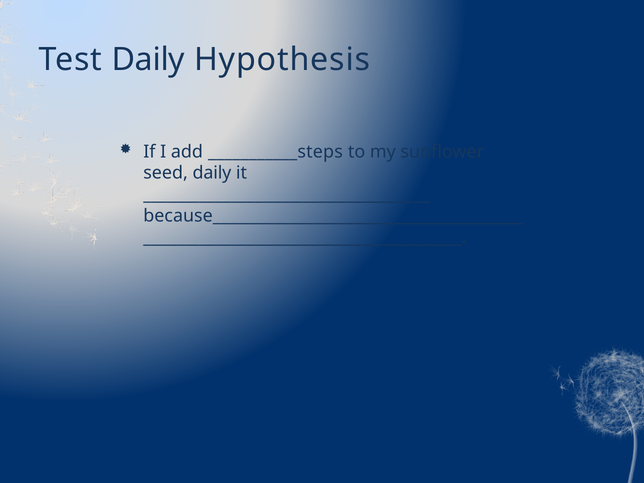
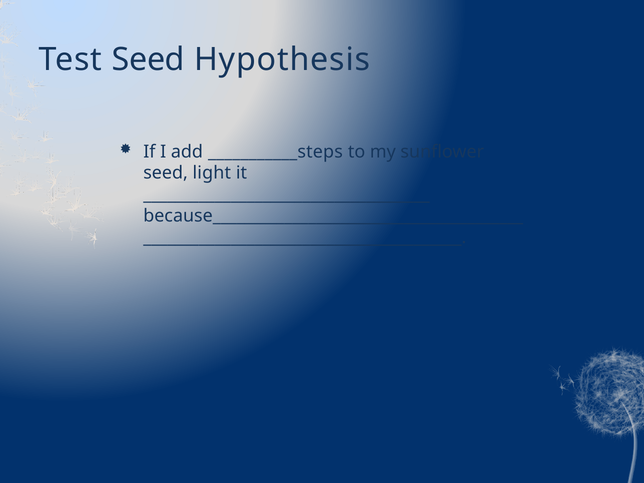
Test Daily: Daily -> Seed (148, 60)
seed daily: daily -> light (212, 173)
